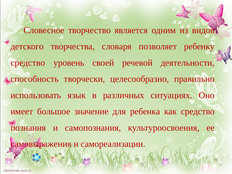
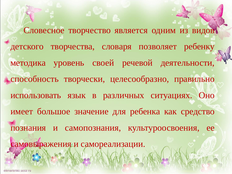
средство: средство -> методика (28, 63)
